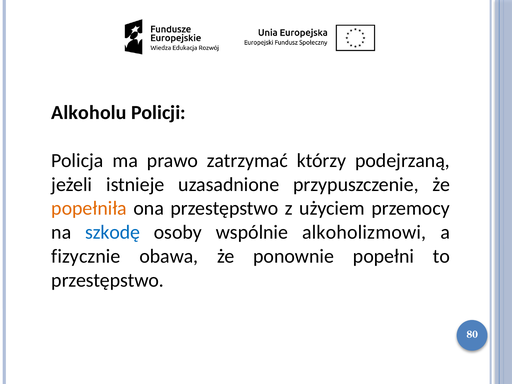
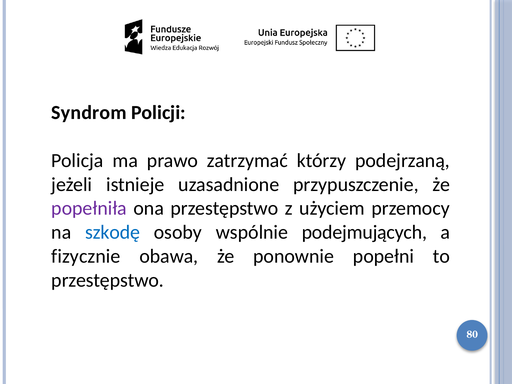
Alkoholu: Alkoholu -> Syndrom (89, 113)
popełniła colour: orange -> purple (89, 208)
alkoholizmowi: alkoholizmowi -> podejmujących (364, 232)
